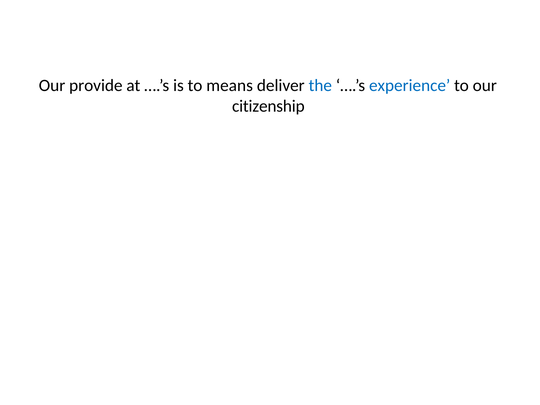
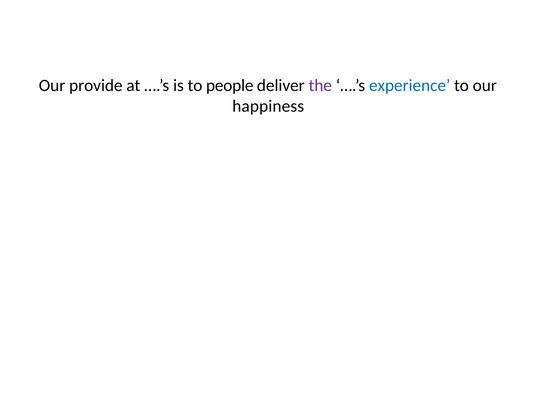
means: means -> people (230, 86)
the colour: blue -> purple (320, 86)
citizenship: citizenship -> happiness (268, 106)
